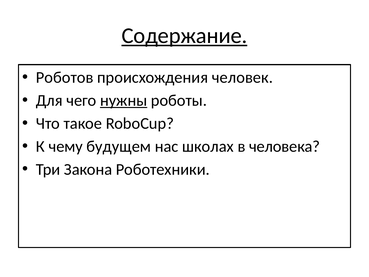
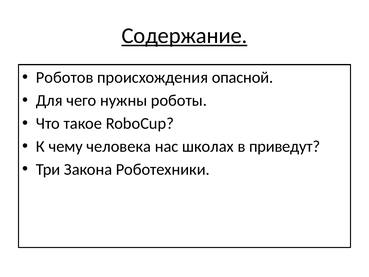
человек: человек -> опасной (243, 77)
нужны underline: present -> none (124, 100)
будущем: будущем -> человека (119, 146)
человека: человека -> приведут (285, 146)
